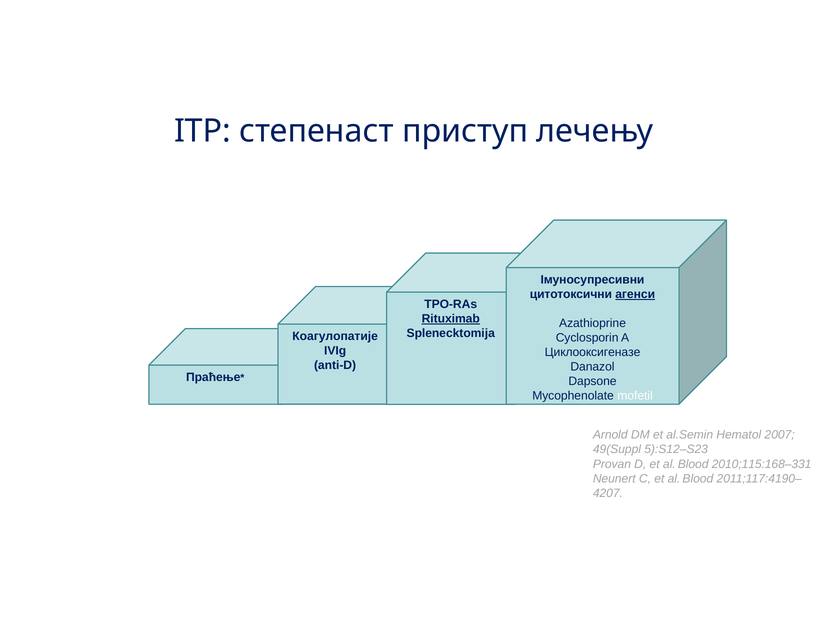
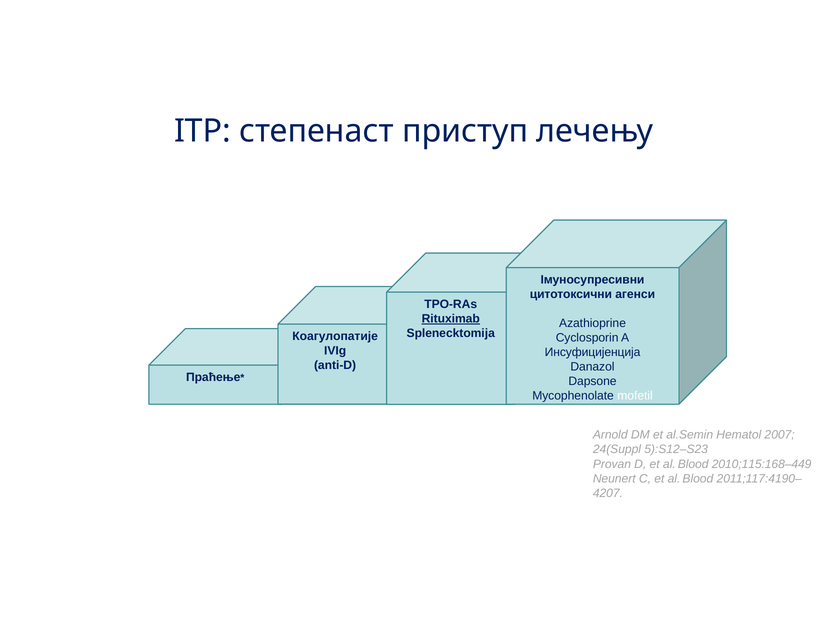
агенси underline: present -> none (635, 294)
Циклооксигеназе: Циклооксигеназе -> Инсуфицијенција (593, 353)
49(Suppl: 49(Suppl -> 24(Suppl (617, 450)
2010;115:168–331: 2010;115:168–331 -> 2010;115:168–449 (762, 464)
